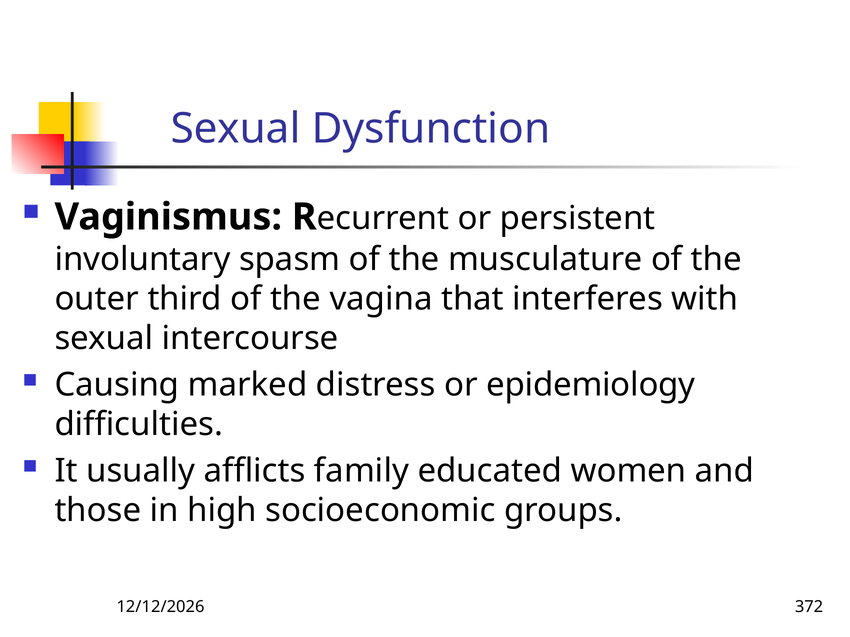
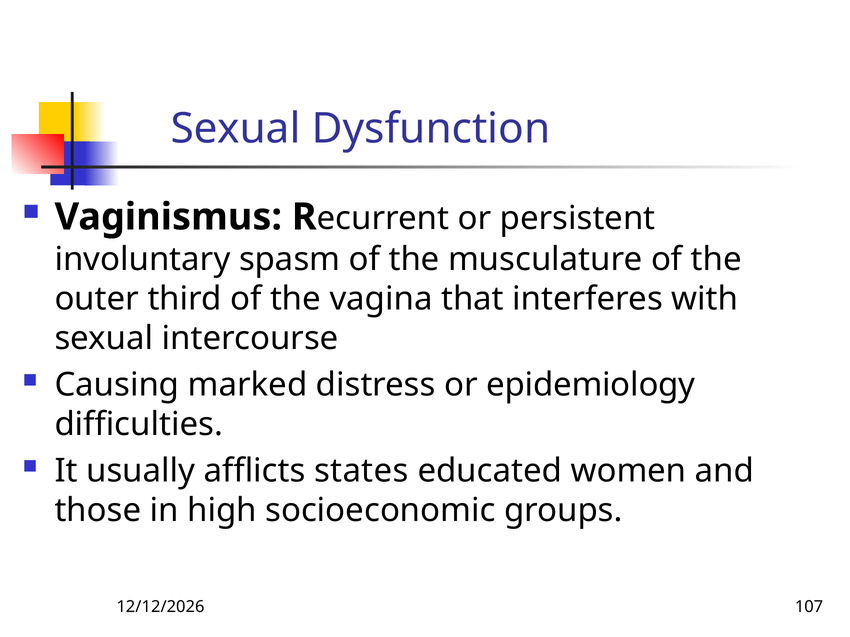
family: family -> states (361, 471)
372: 372 -> 107 (809, 607)
